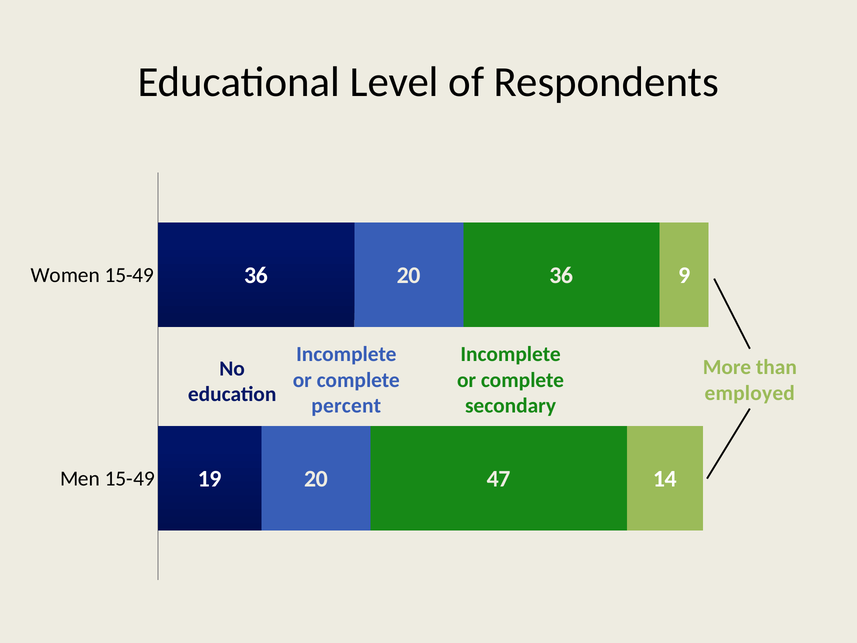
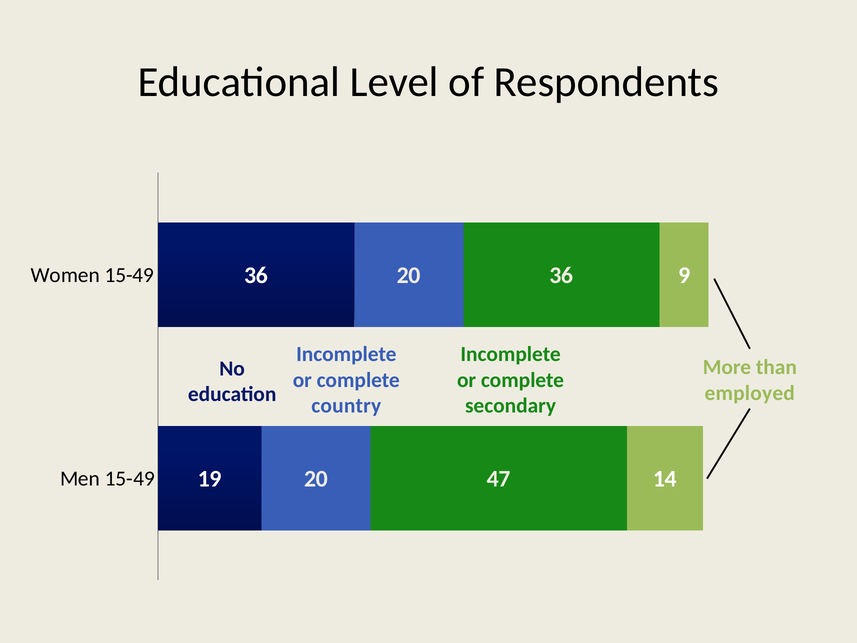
percent: percent -> country (346, 406)
